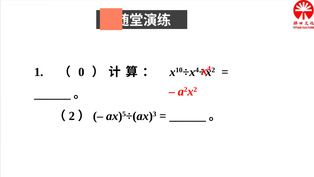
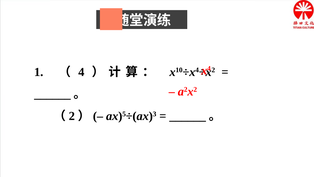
0: 0 -> 4 (81, 72)
